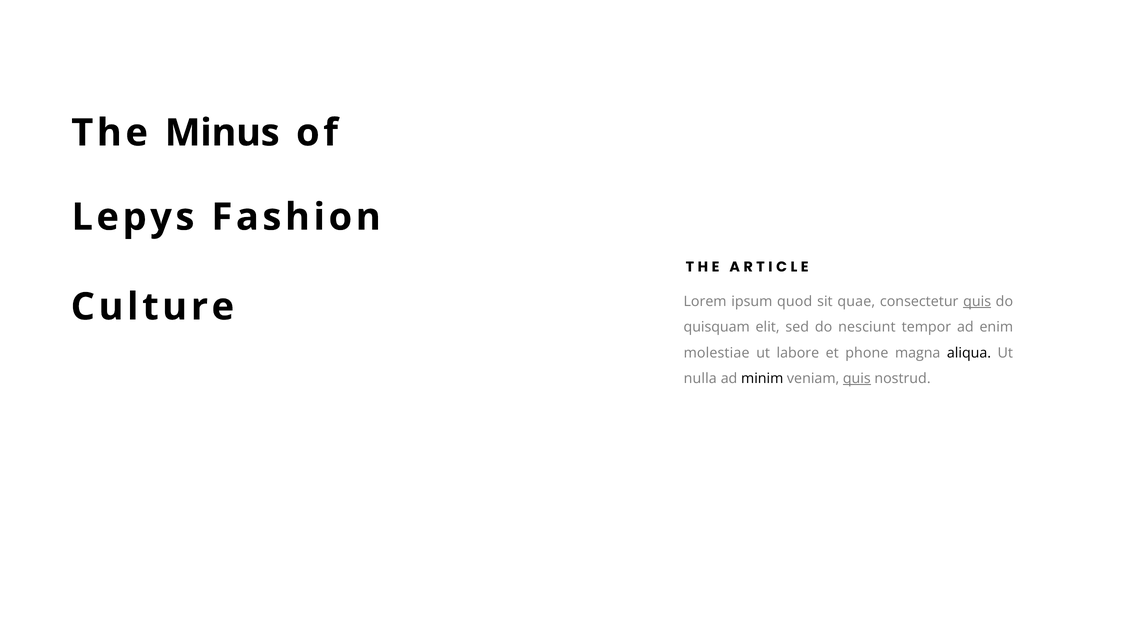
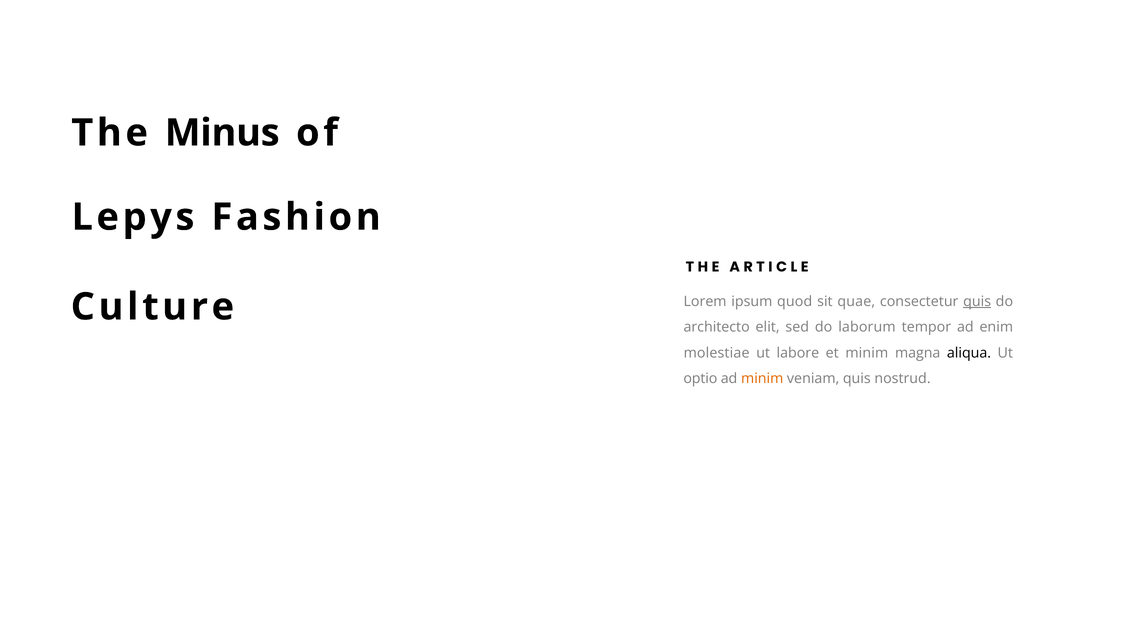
quisquam: quisquam -> architecto (717, 327)
nesciunt: nesciunt -> laborum (867, 327)
et phone: phone -> minim (867, 353)
nulla: nulla -> optio (700, 378)
minim colour: black -> orange (762, 378)
quis underline: present -> none (857, 378)
